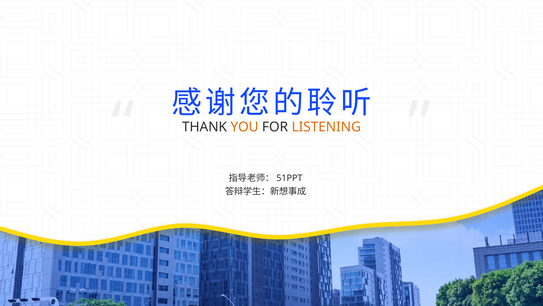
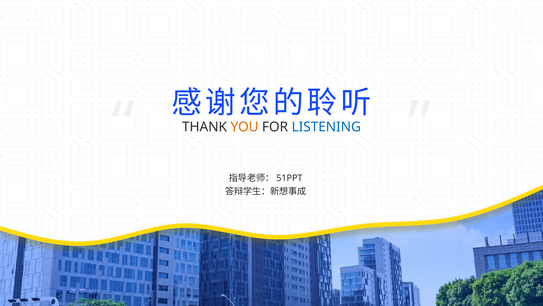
LISTENING colour: orange -> blue (326, 127)
